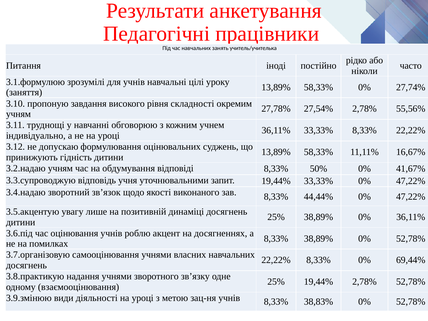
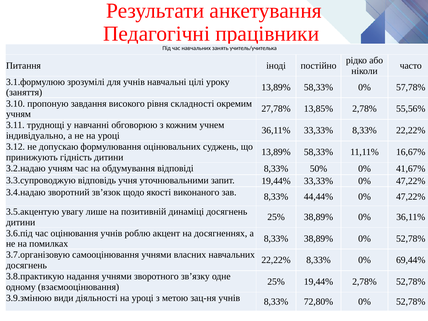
27,74%: 27,74% -> 57,78% (411, 87)
27,54%: 27,54% -> 13,85% (319, 109)
38,83%: 38,83% -> 72,80% (319, 302)
